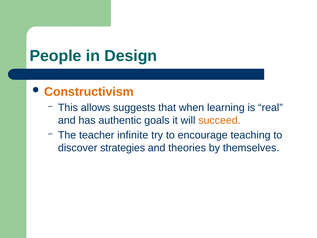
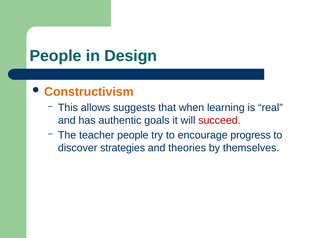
succeed colour: orange -> red (219, 120)
teacher infinite: infinite -> people (133, 135)
teaching: teaching -> progress (251, 135)
